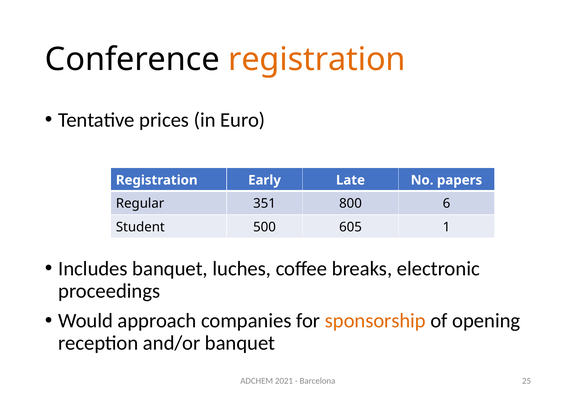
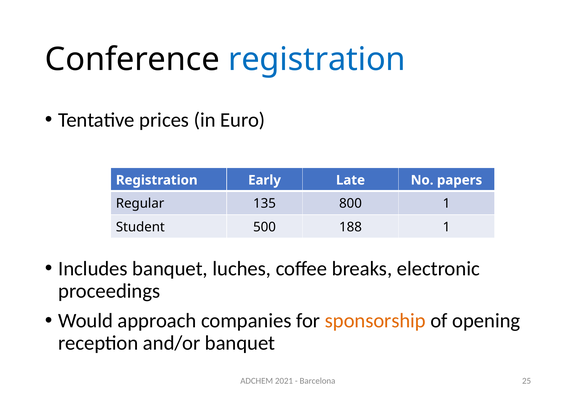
registration colour: orange -> blue (317, 60)
351: 351 -> 135 (265, 203)
800 6: 6 -> 1 (447, 203)
605: 605 -> 188 (351, 227)
